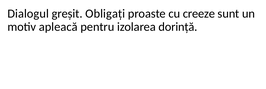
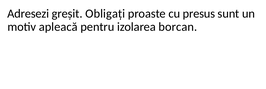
Dialogul: Dialogul -> Adresezi (28, 13)
creeze: creeze -> presus (199, 13)
dorință: dorință -> borcan (178, 27)
